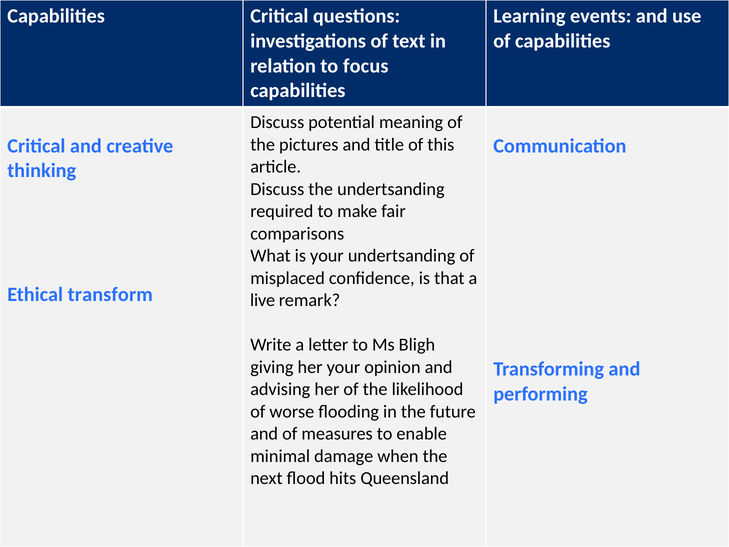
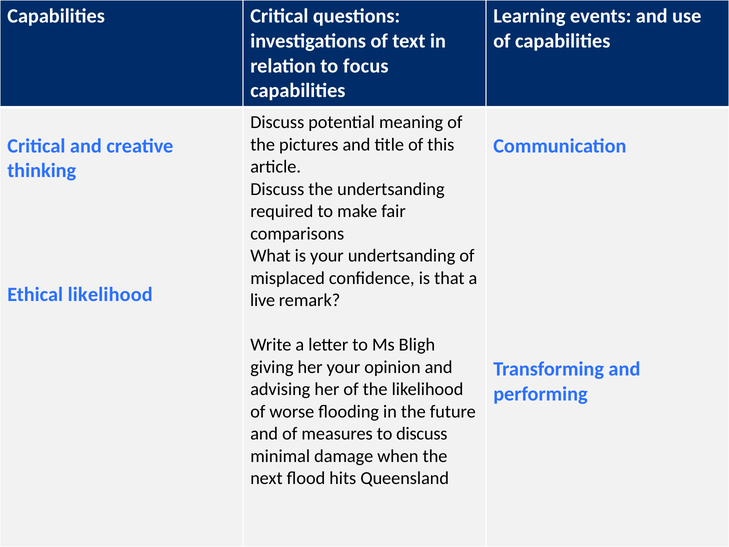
Ethical transform: transform -> likelihood (110, 295)
to enable: enable -> discuss (422, 434)
